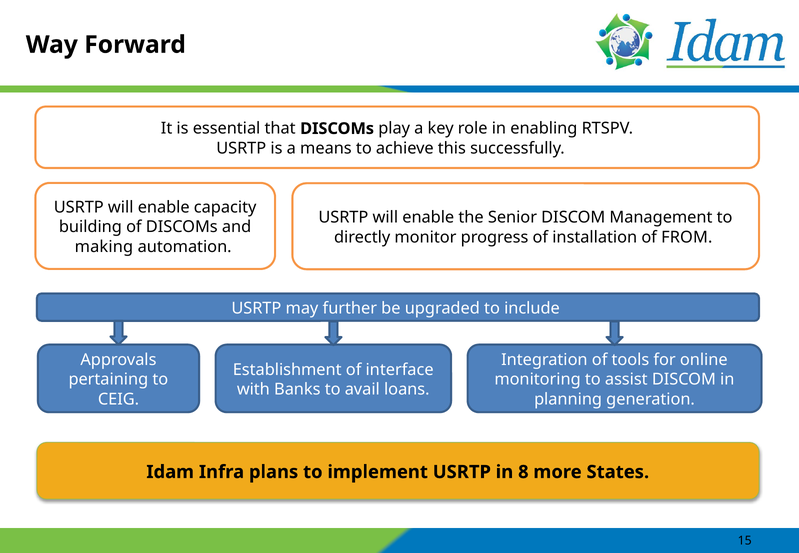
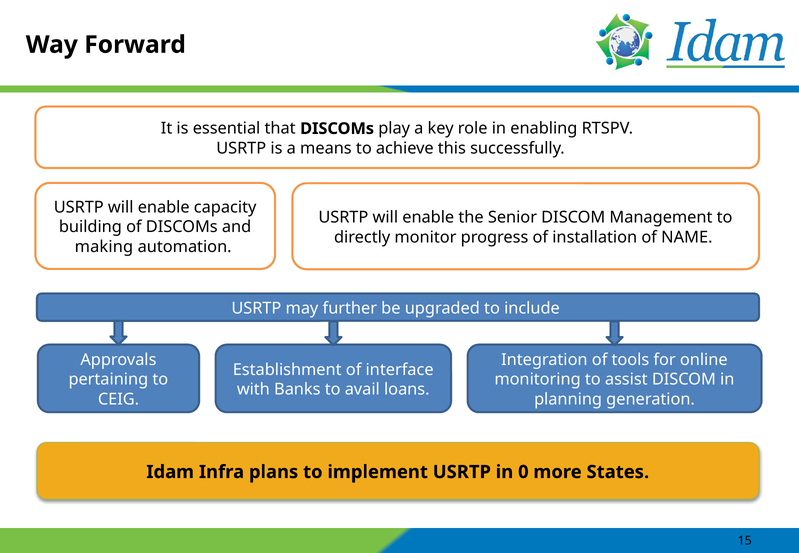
FROM: FROM -> NAME (687, 237)
8: 8 -> 0 (523, 472)
